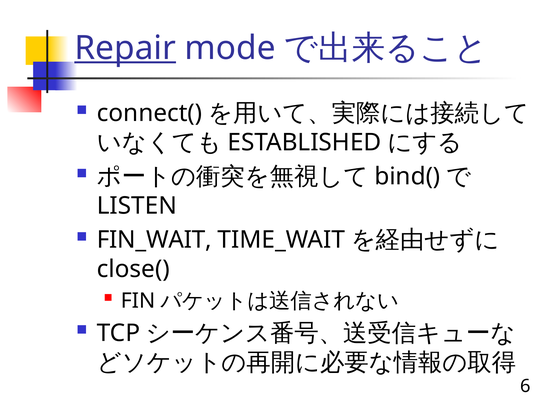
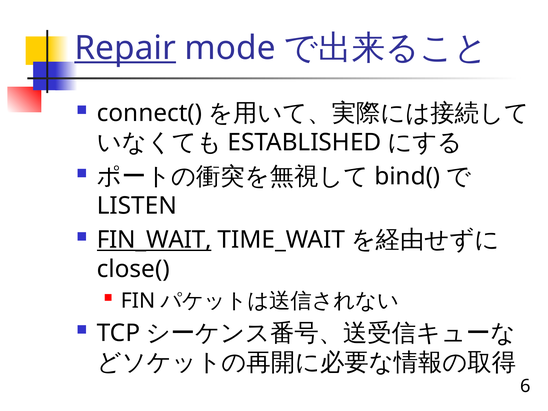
FIN_WAIT underline: none -> present (154, 240)
